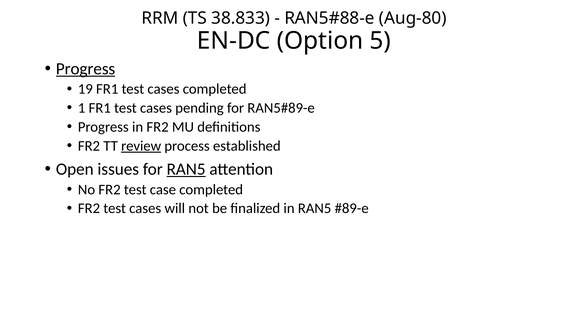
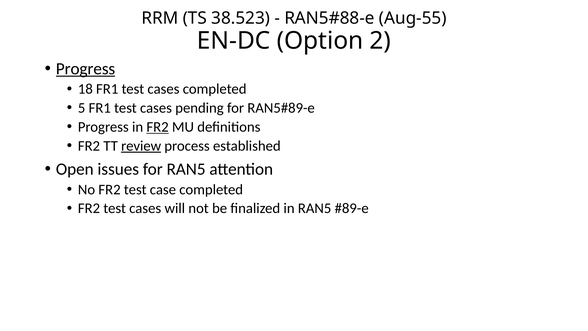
38.833: 38.833 -> 38.523 (241, 18)
Aug-80: Aug-80 -> Aug-55 (413, 18)
5: 5 -> 2 (380, 41)
19: 19 -> 18 (85, 89)
1: 1 -> 5 (82, 108)
FR2 underline: none -> present (158, 127)
RAN5 underline: present -> none (186, 169)
